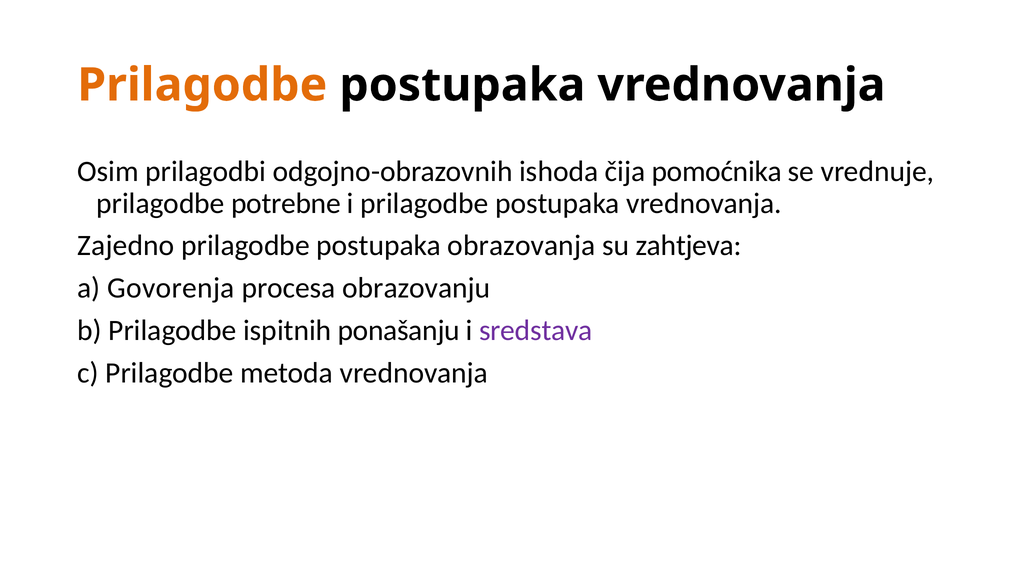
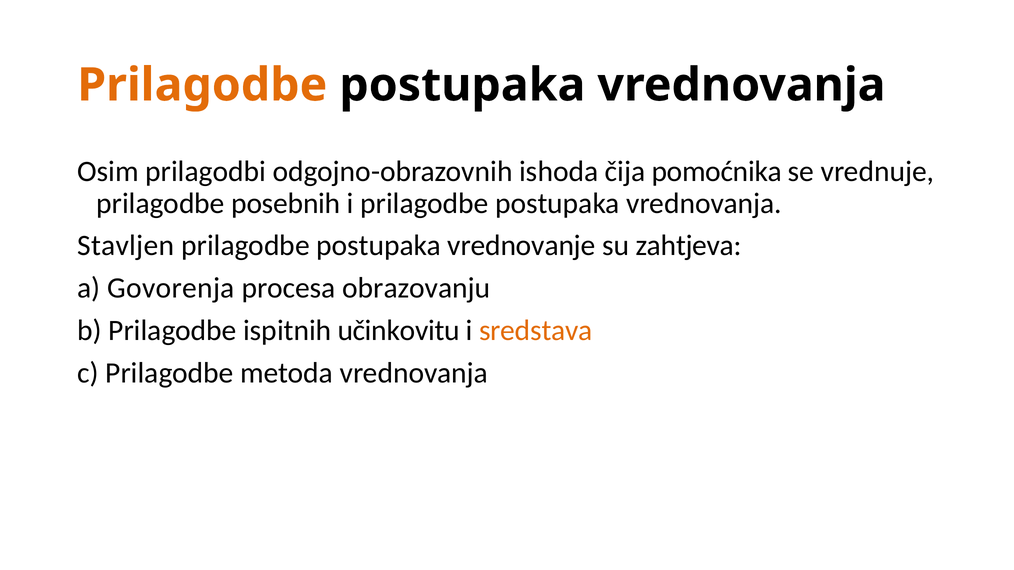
potrebne: potrebne -> posebnih (286, 203)
Zajedno: Zajedno -> Stavljen (126, 246)
obrazovanja: obrazovanja -> vrednovanje (521, 246)
ponašanju: ponašanju -> učinkovitu (399, 331)
sredstava colour: purple -> orange (536, 331)
